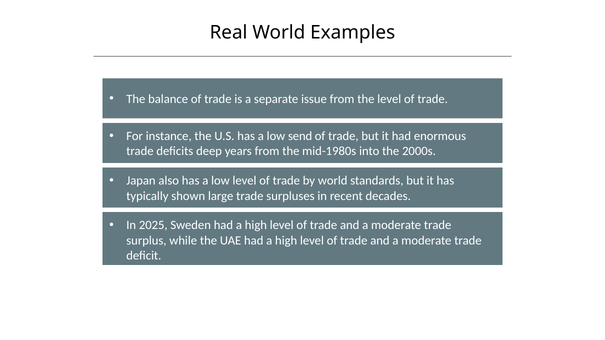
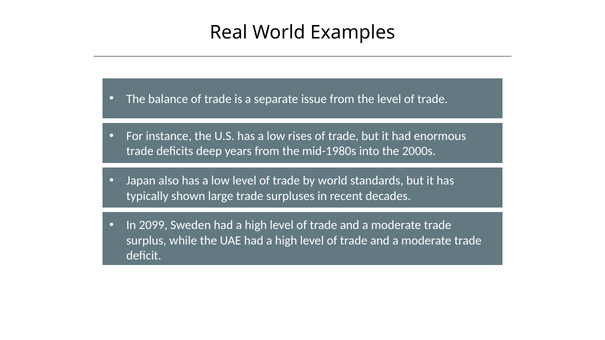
send: send -> rises (300, 136)
2025: 2025 -> 2099 (153, 225)
